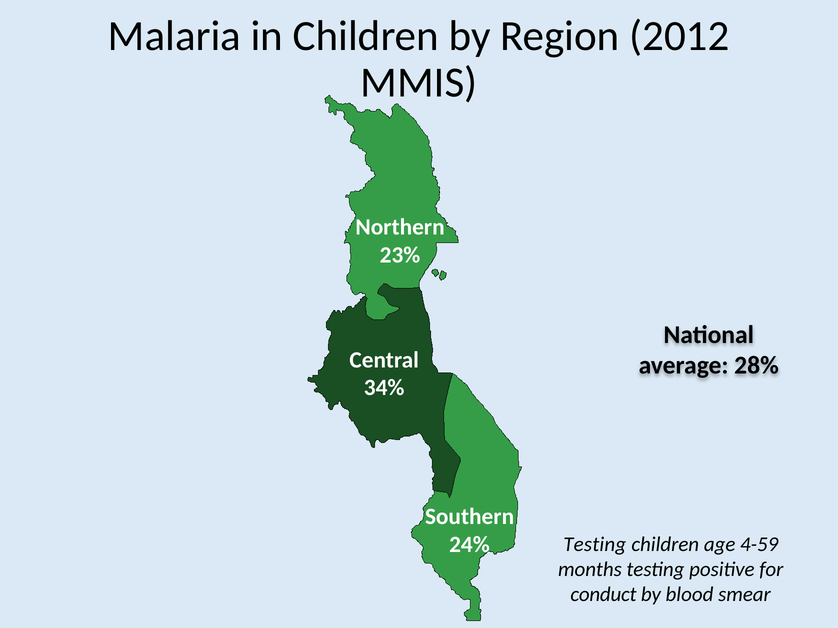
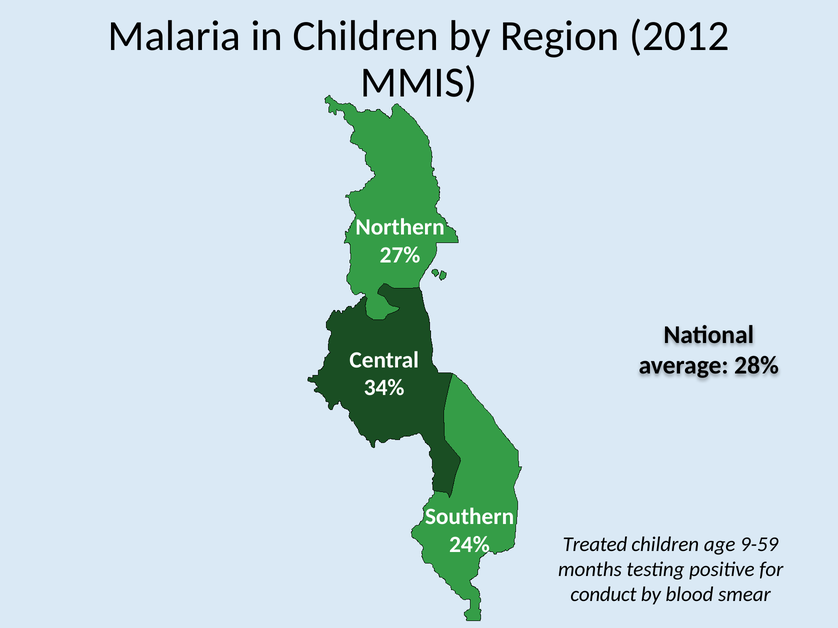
23%: 23% -> 27% (400, 255)
Testing: Testing -> Treated (595, 545)
4-59: 4-59 -> 9-59 (759, 545)
